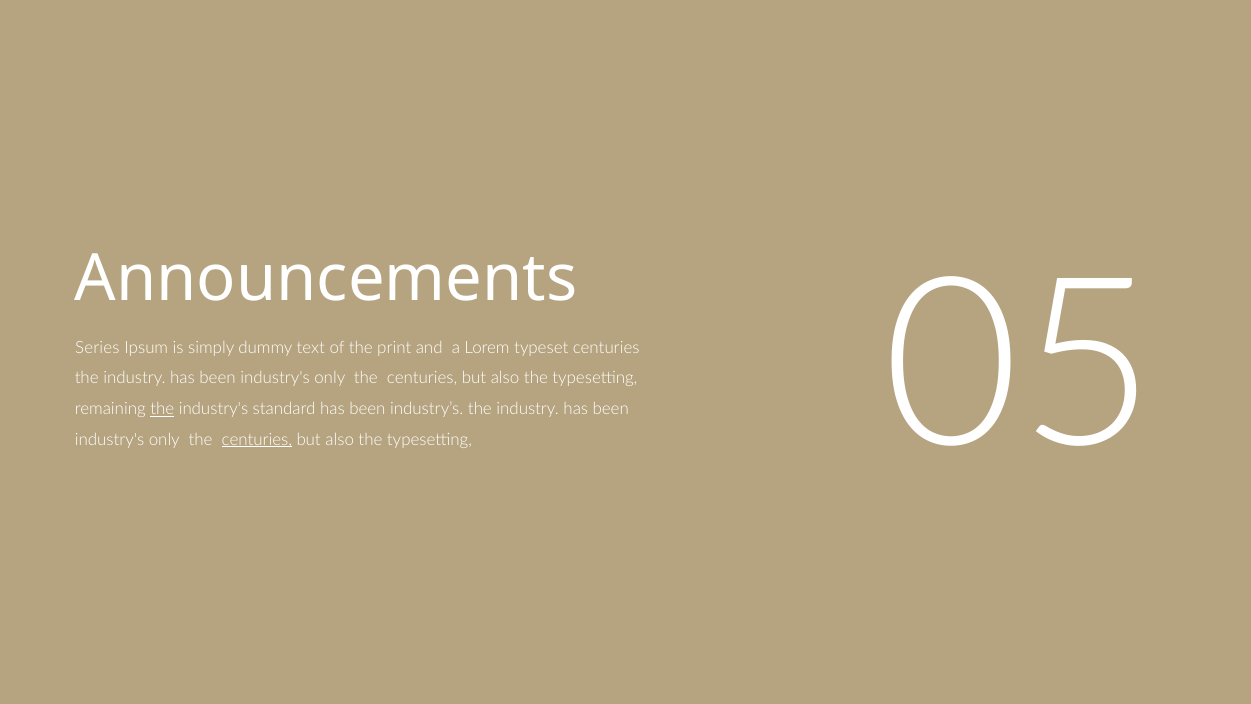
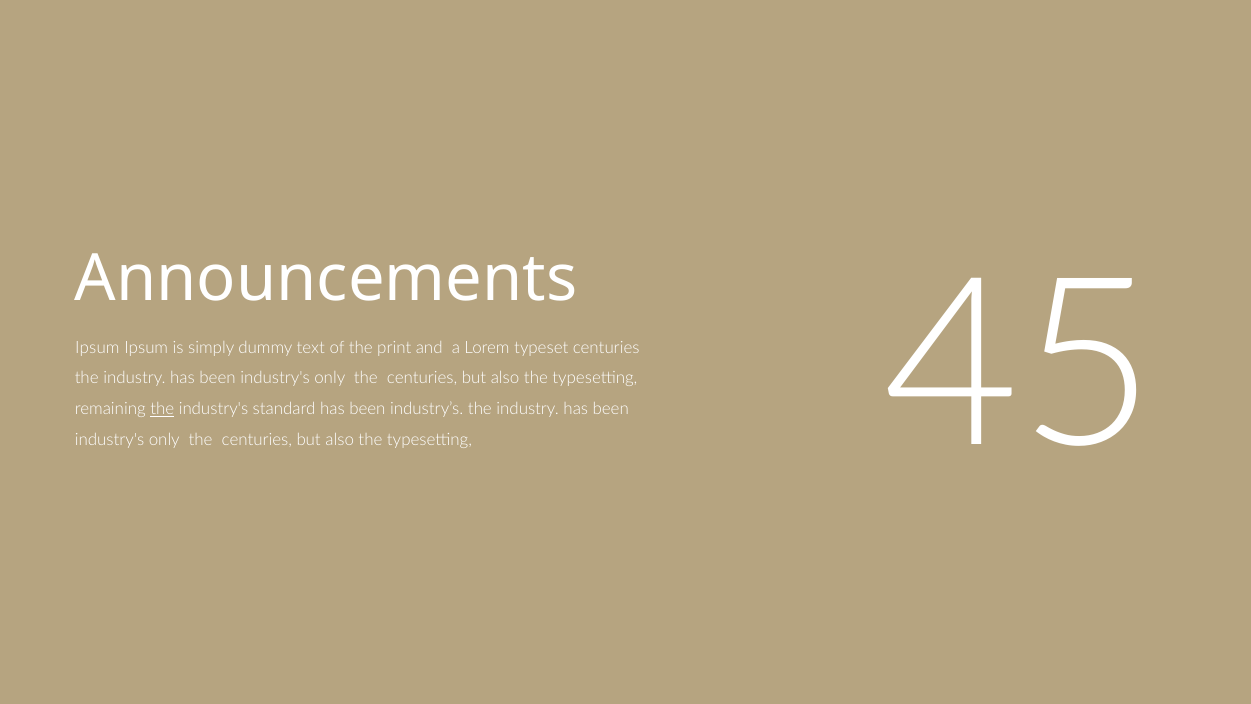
Series: Series -> Ipsum (97, 348)
centuries underline: present -> none (257, 439)
05: 05 -> 45 (1020, 367)
